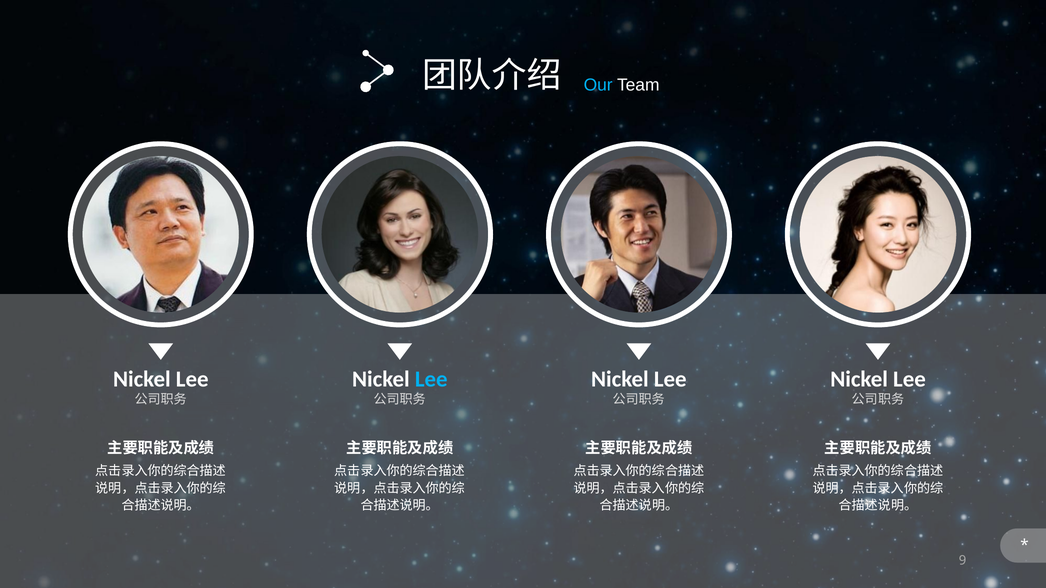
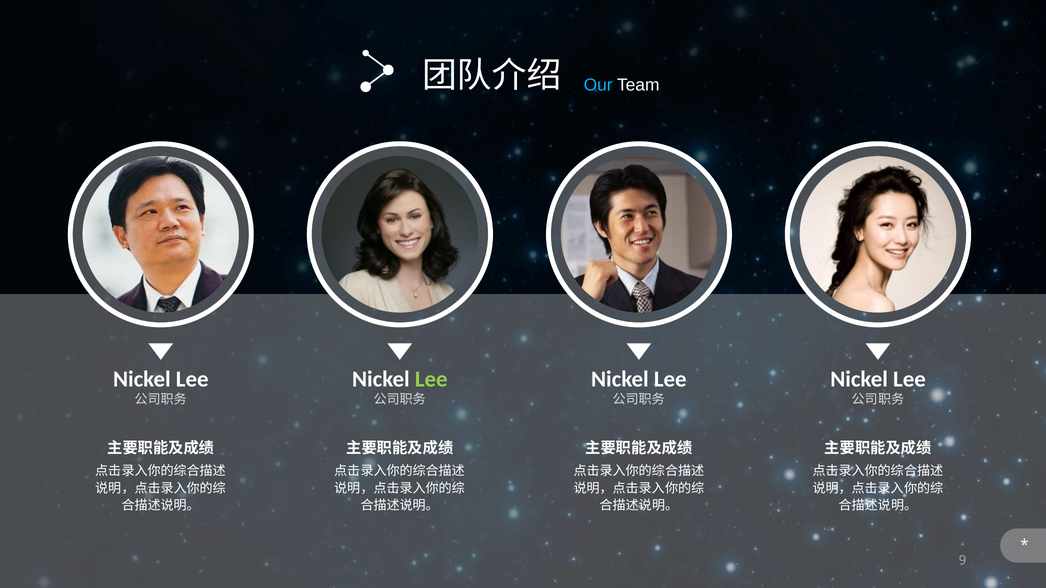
Lee colour: light blue -> light green (431, 379)
